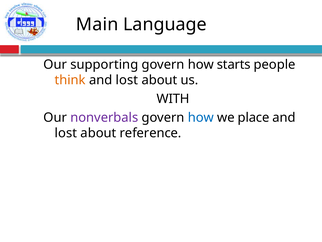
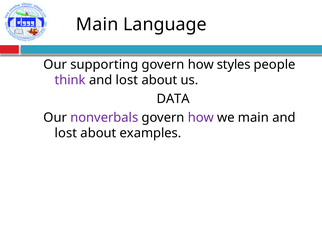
starts: starts -> styles (234, 64)
think colour: orange -> purple (70, 80)
WITH: WITH -> DATA (173, 99)
how colour: blue -> purple (201, 117)
we place: place -> main (253, 117)
reference: reference -> examples (151, 133)
